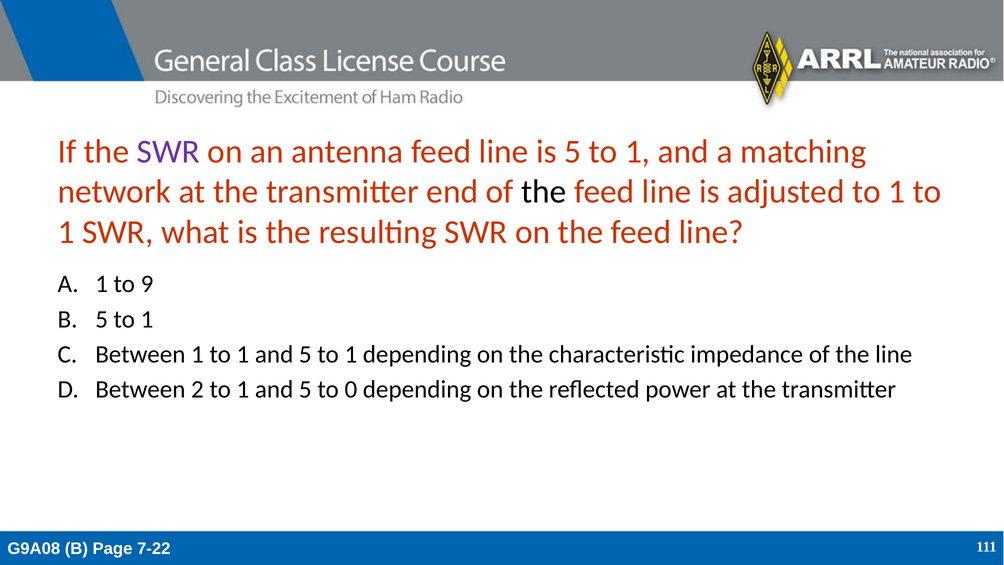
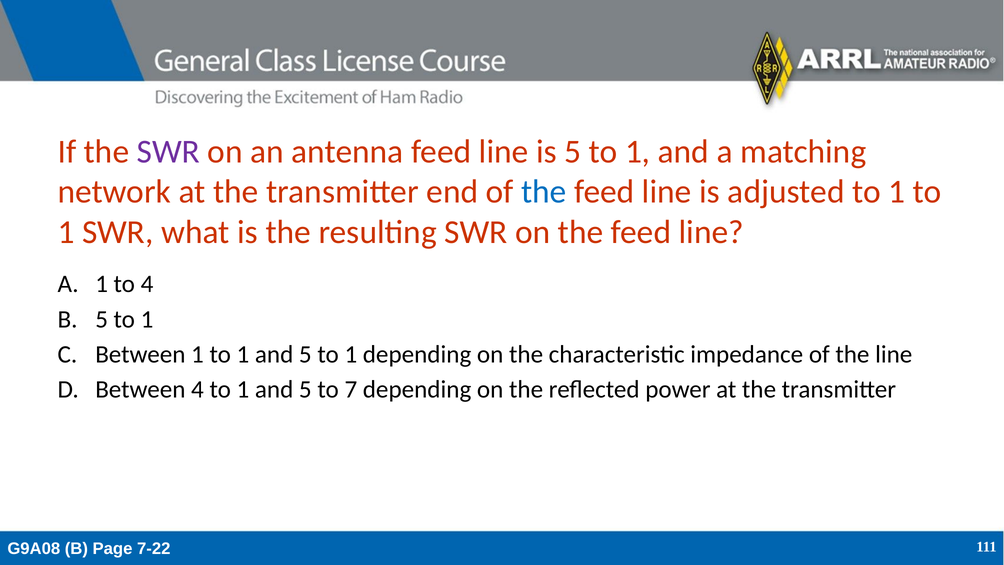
the colour: black -> blue (544, 192)
to 9: 9 -> 4 (147, 284)
Between 2: 2 -> 4 (197, 389)
0: 0 -> 7 (351, 389)
